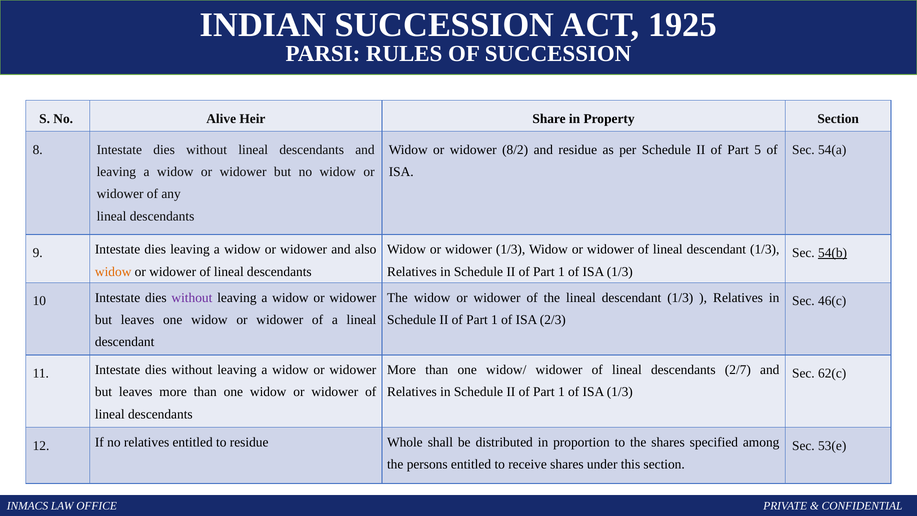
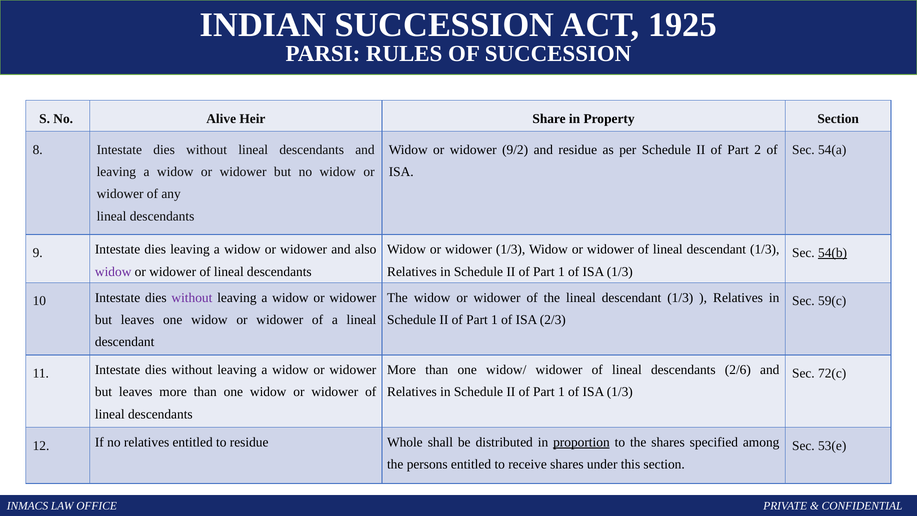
8/2: 8/2 -> 9/2 (515, 150)
5: 5 -> 2 (758, 150)
widow colour: orange -> purple (113, 272)
46(c: 46(c -> 59(c (832, 301)
2/7: 2/7 -> 2/6 (738, 370)
62(c: 62(c -> 72(c (832, 373)
proportion underline: none -> present (581, 442)
